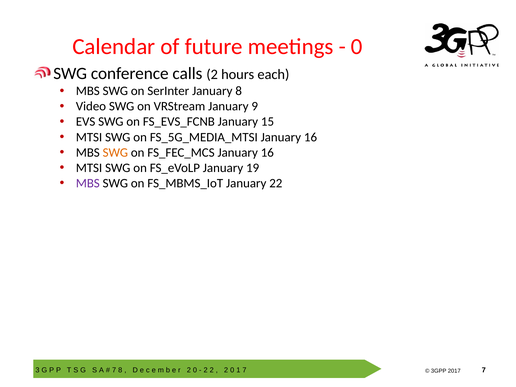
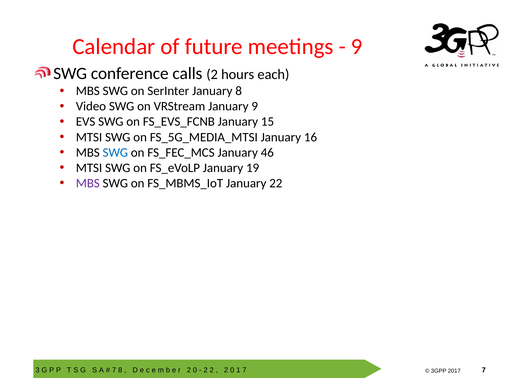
0: 0 -> 9 (357, 47)
SWG colour: orange -> blue (115, 152)
FS_FEC_MCS January 16: 16 -> 46 (267, 152)
